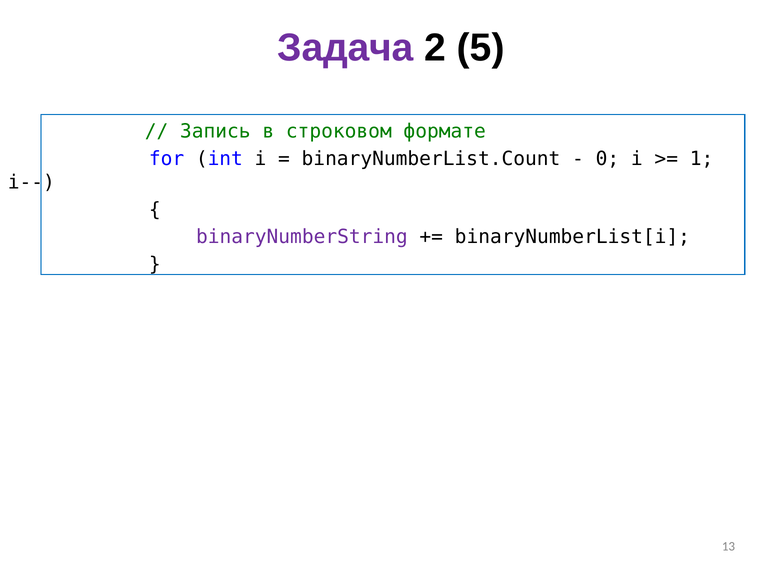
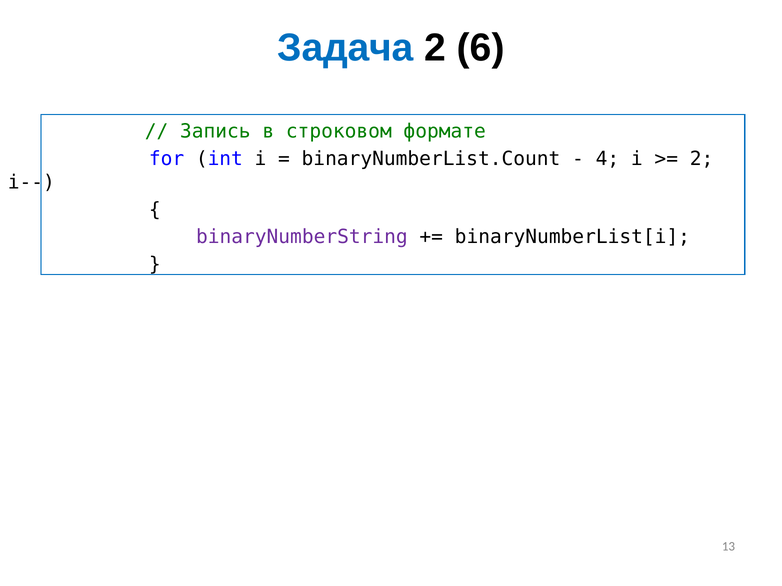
Задача colour: purple -> blue (345, 48)
5: 5 -> 6 (481, 48)
0: 0 -> 4 (607, 159)
1: 1 -> 2 (702, 159)
